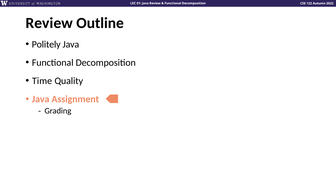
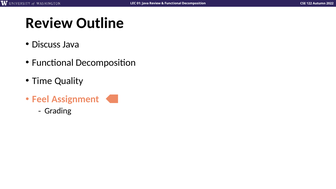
Politely: Politely -> Discuss (46, 44)
Java: Java -> Feel (41, 99)
